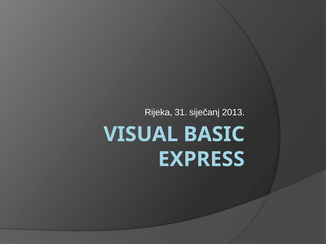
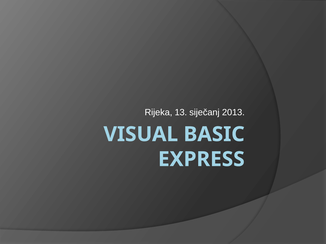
31: 31 -> 13 (181, 113)
